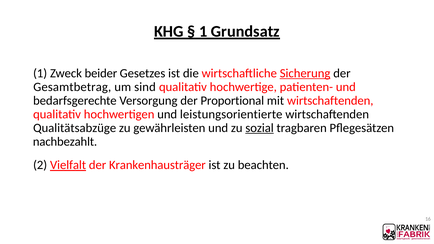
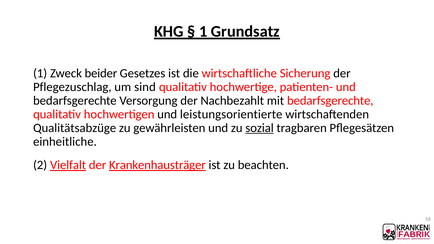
Sicherung underline: present -> none (305, 73)
Gesamtbetrag: Gesamtbetrag -> Pflegezuschlag (72, 87)
Proportional: Proportional -> Nachbezahlt (232, 101)
mit wirtschaftenden: wirtschaftenden -> bedarfsgerechte (330, 101)
nachbezahlt: nachbezahlt -> einheitliche (65, 142)
Krankenhausträger underline: none -> present (157, 165)
